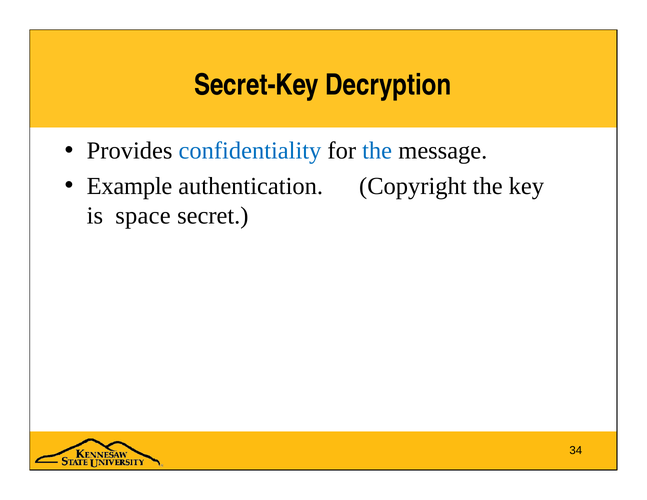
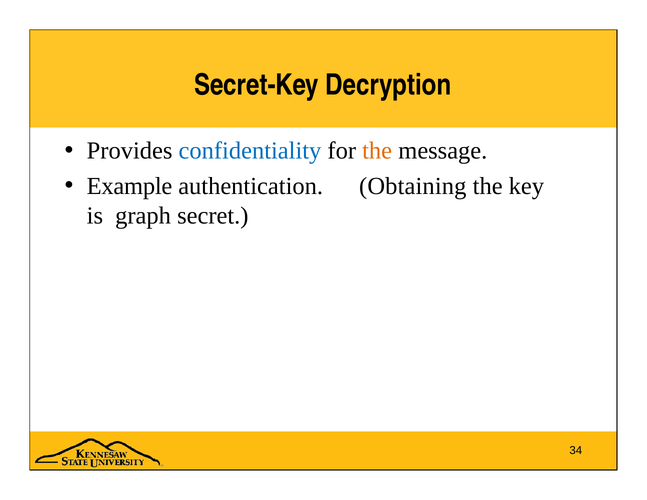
the colour: blue -> orange (377, 151)
Copyright: Copyright -> Obtaining (413, 186)
space: space -> graph (143, 216)
